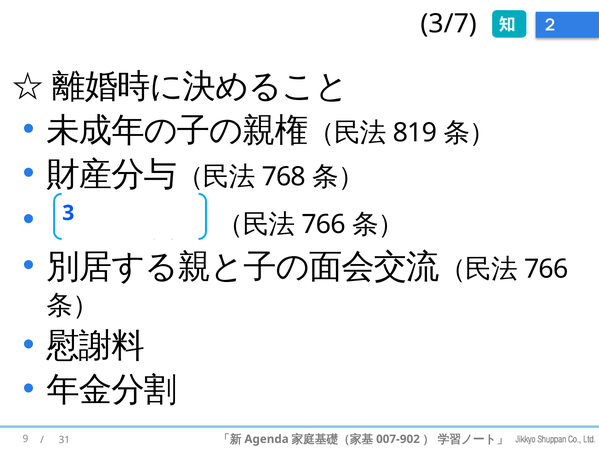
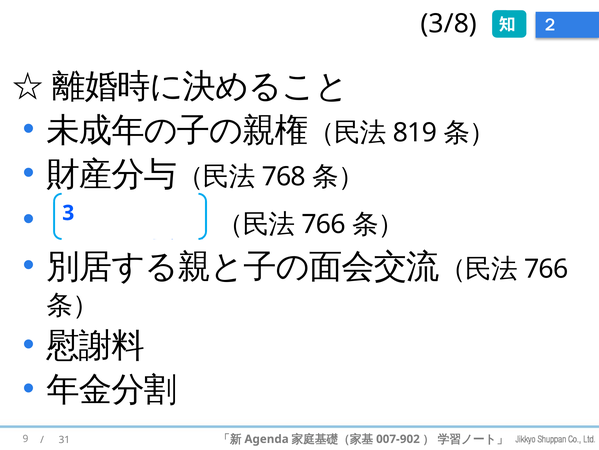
3/7: 3/7 -> 3/8 (449, 24)
